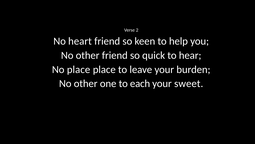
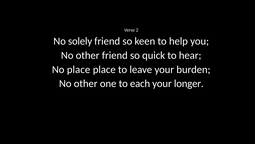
heart: heart -> solely (80, 41)
sweet: sweet -> longer (189, 83)
